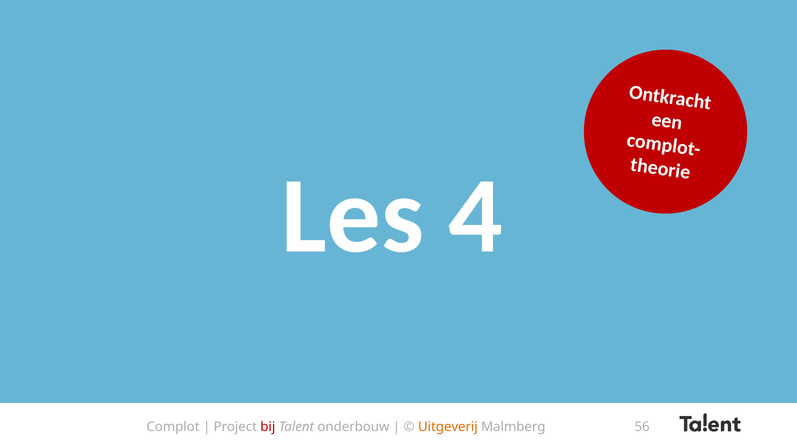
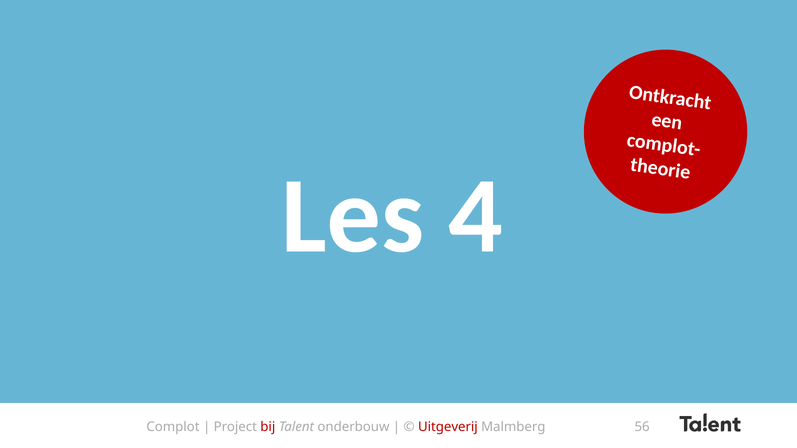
Uitgeverij colour: orange -> red (448, 427)
